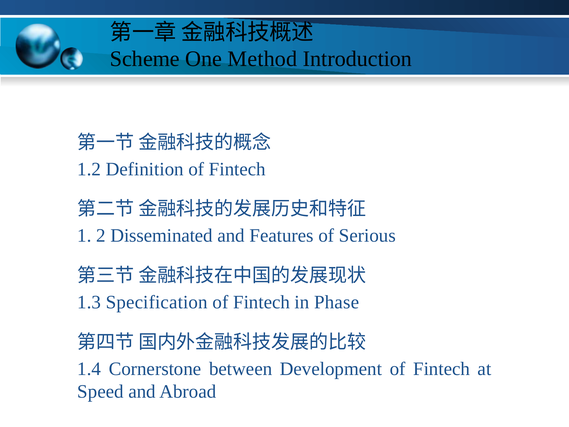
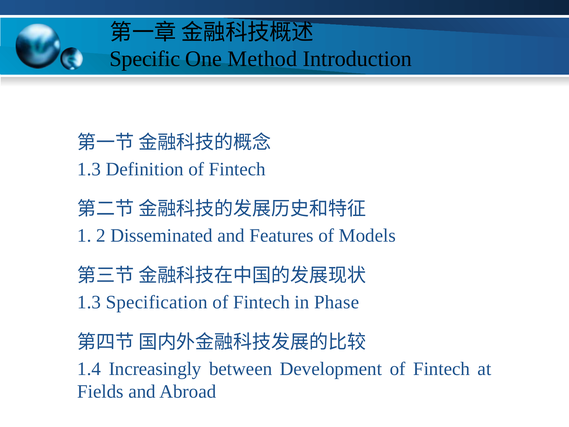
Scheme: Scheme -> Specific (145, 59)
1.2: 1.2 -> 1.3 (89, 169)
Serious: Serious -> Models (367, 235)
Cornerstone: Cornerstone -> Increasingly (155, 369)
Speed: Speed -> Fields (100, 391)
